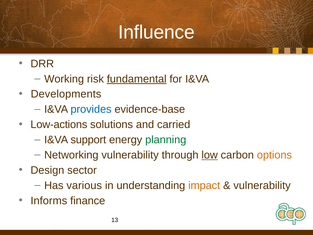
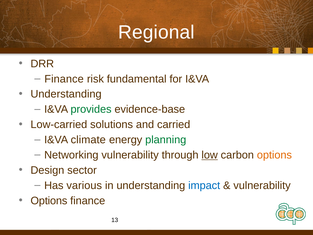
Influence: Influence -> Regional (156, 32)
Working: Working -> Finance (64, 79)
fundamental underline: present -> none (137, 79)
Developments: Developments -> Understanding (66, 94)
provides colour: blue -> green (91, 109)
Low-actions: Low-actions -> Low-carried (59, 124)
support: support -> climate (88, 140)
impact colour: orange -> blue (204, 185)
Informs: Informs -> Options (49, 200)
